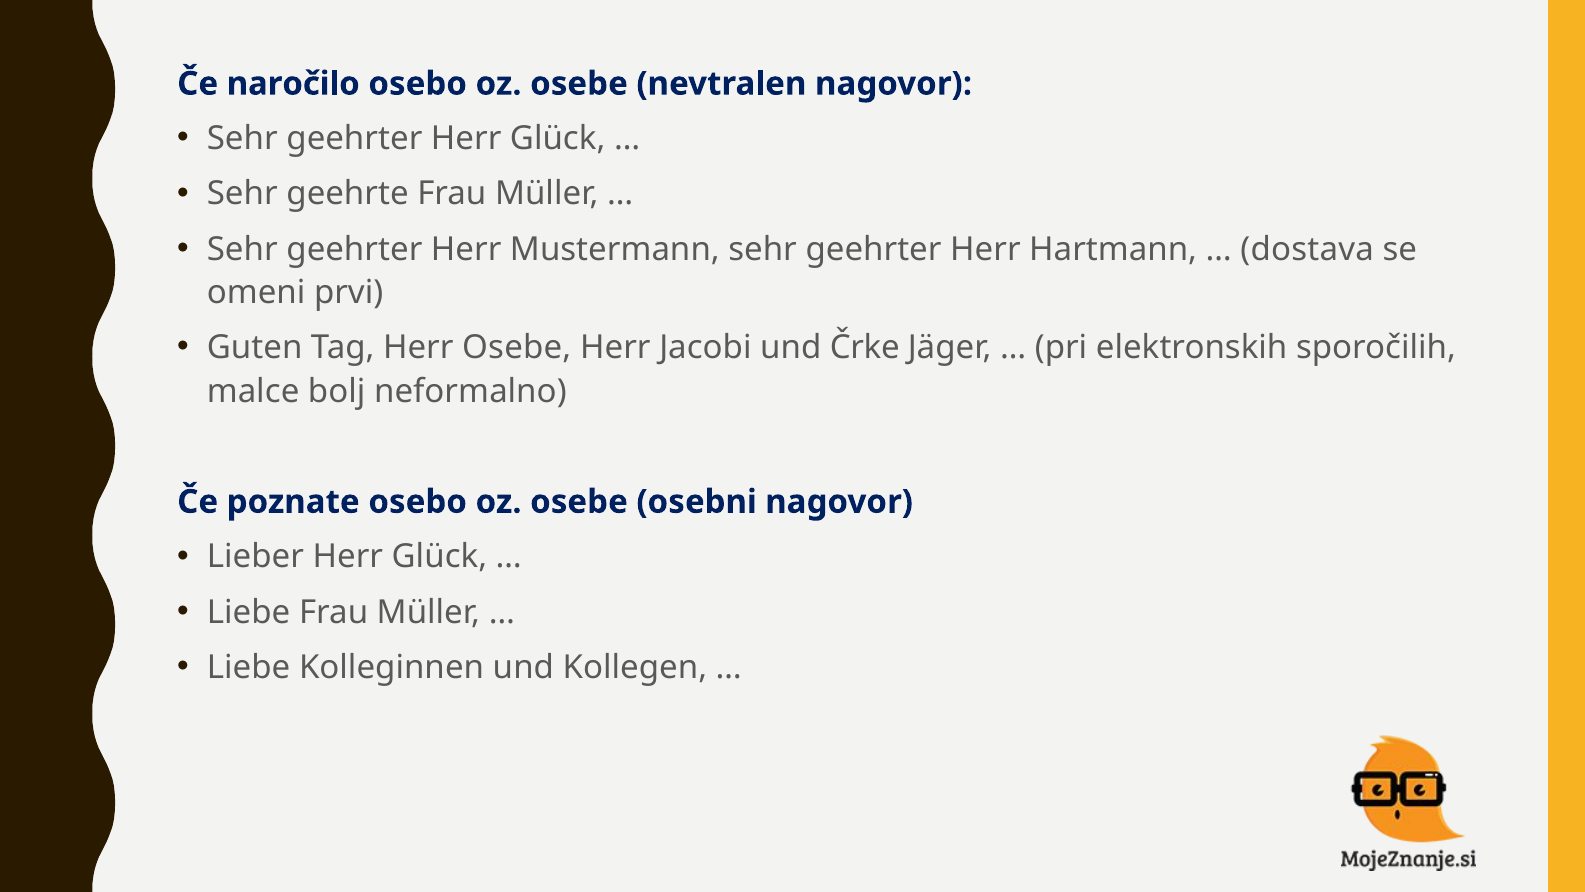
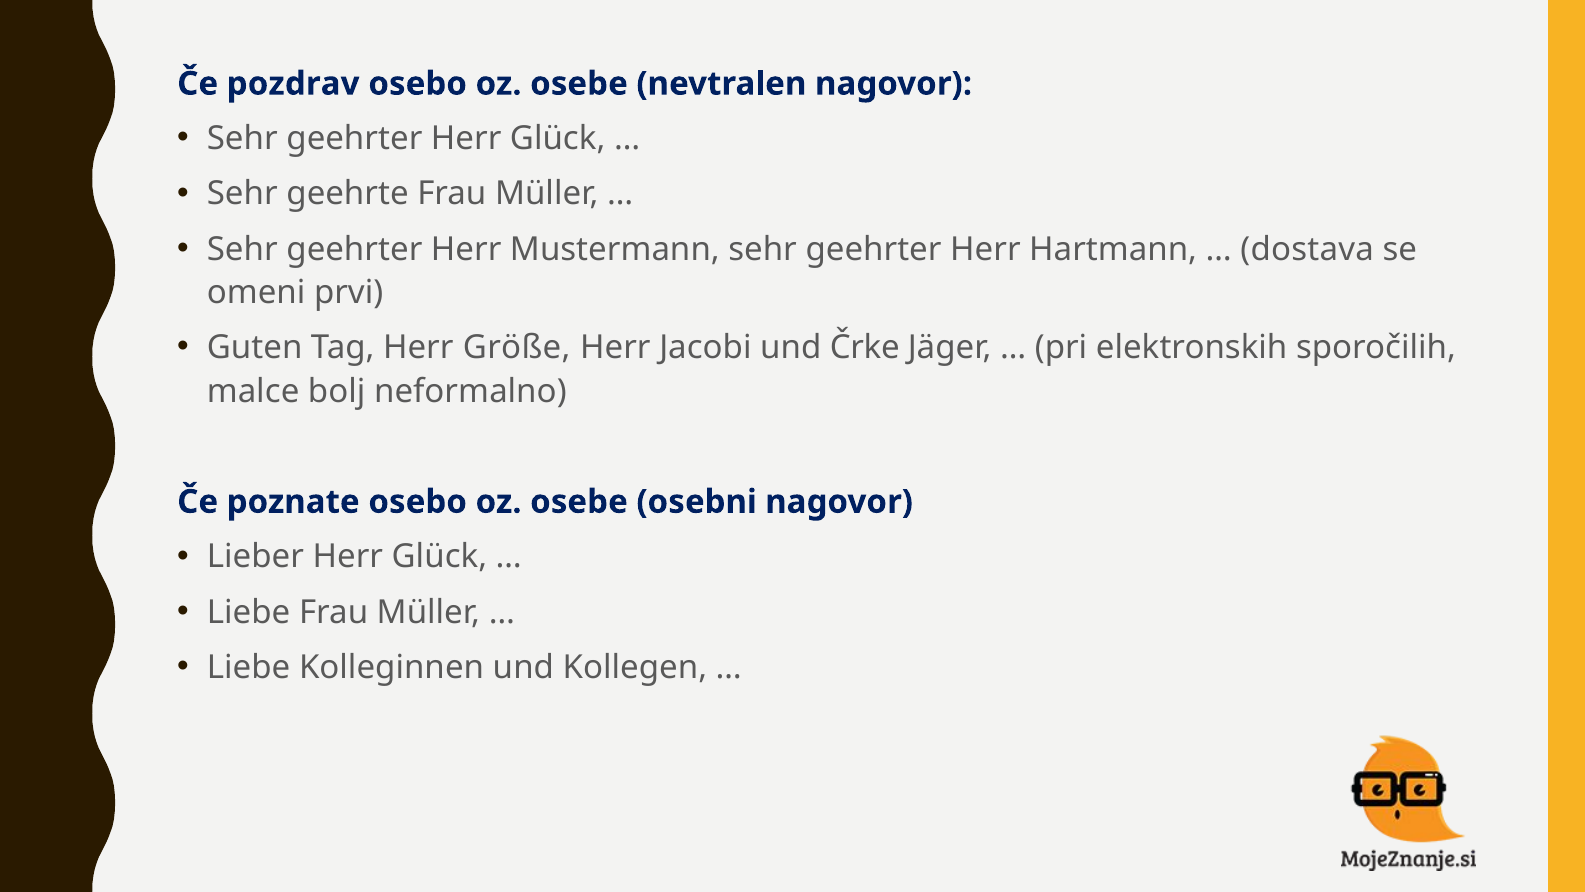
naročilo: naročilo -> pozdrav (293, 84)
Herr Osebe: Osebe -> Größe (517, 348)
